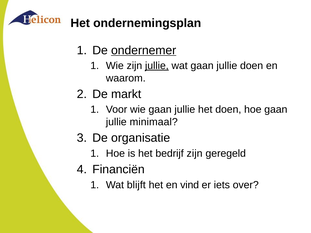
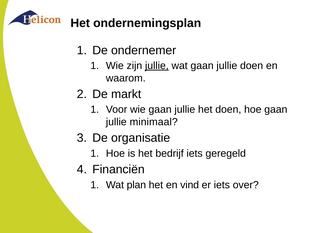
ondernemer underline: present -> none (144, 50)
bedrijf zijn: zijn -> iets (195, 154)
blijft: blijft -> plan (136, 185)
